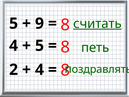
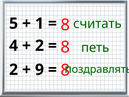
считать underline: present -> none (97, 24)
9: 9 -> 1 (39, 23)
5: 5 -> 2 (39, 46)
4: 4 -> 9 (39, 70)
